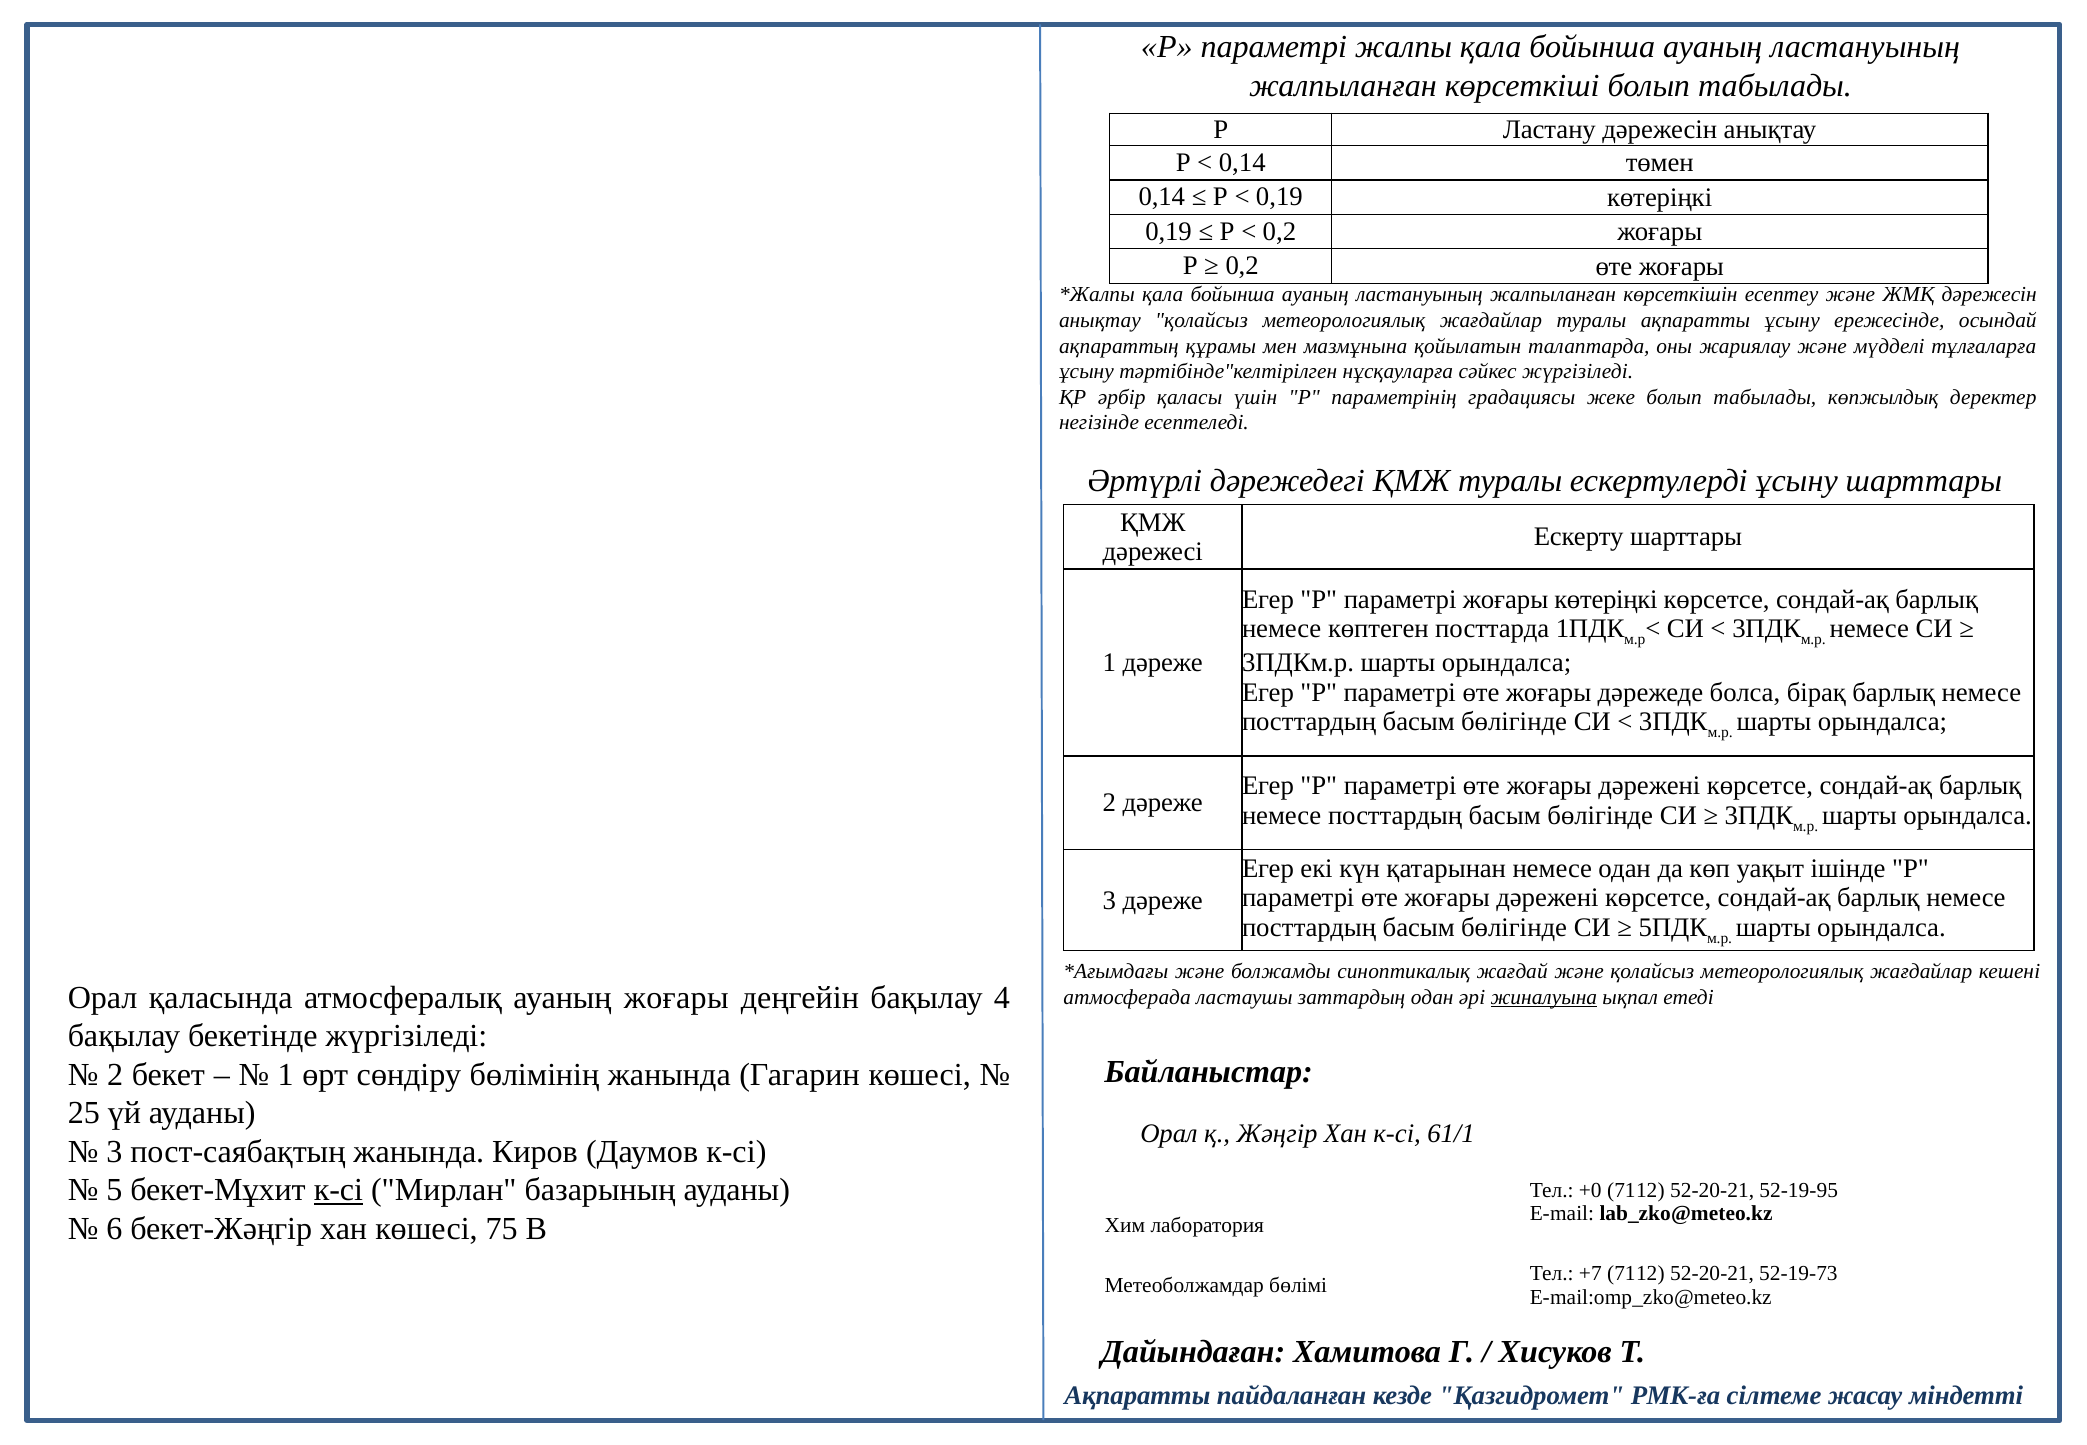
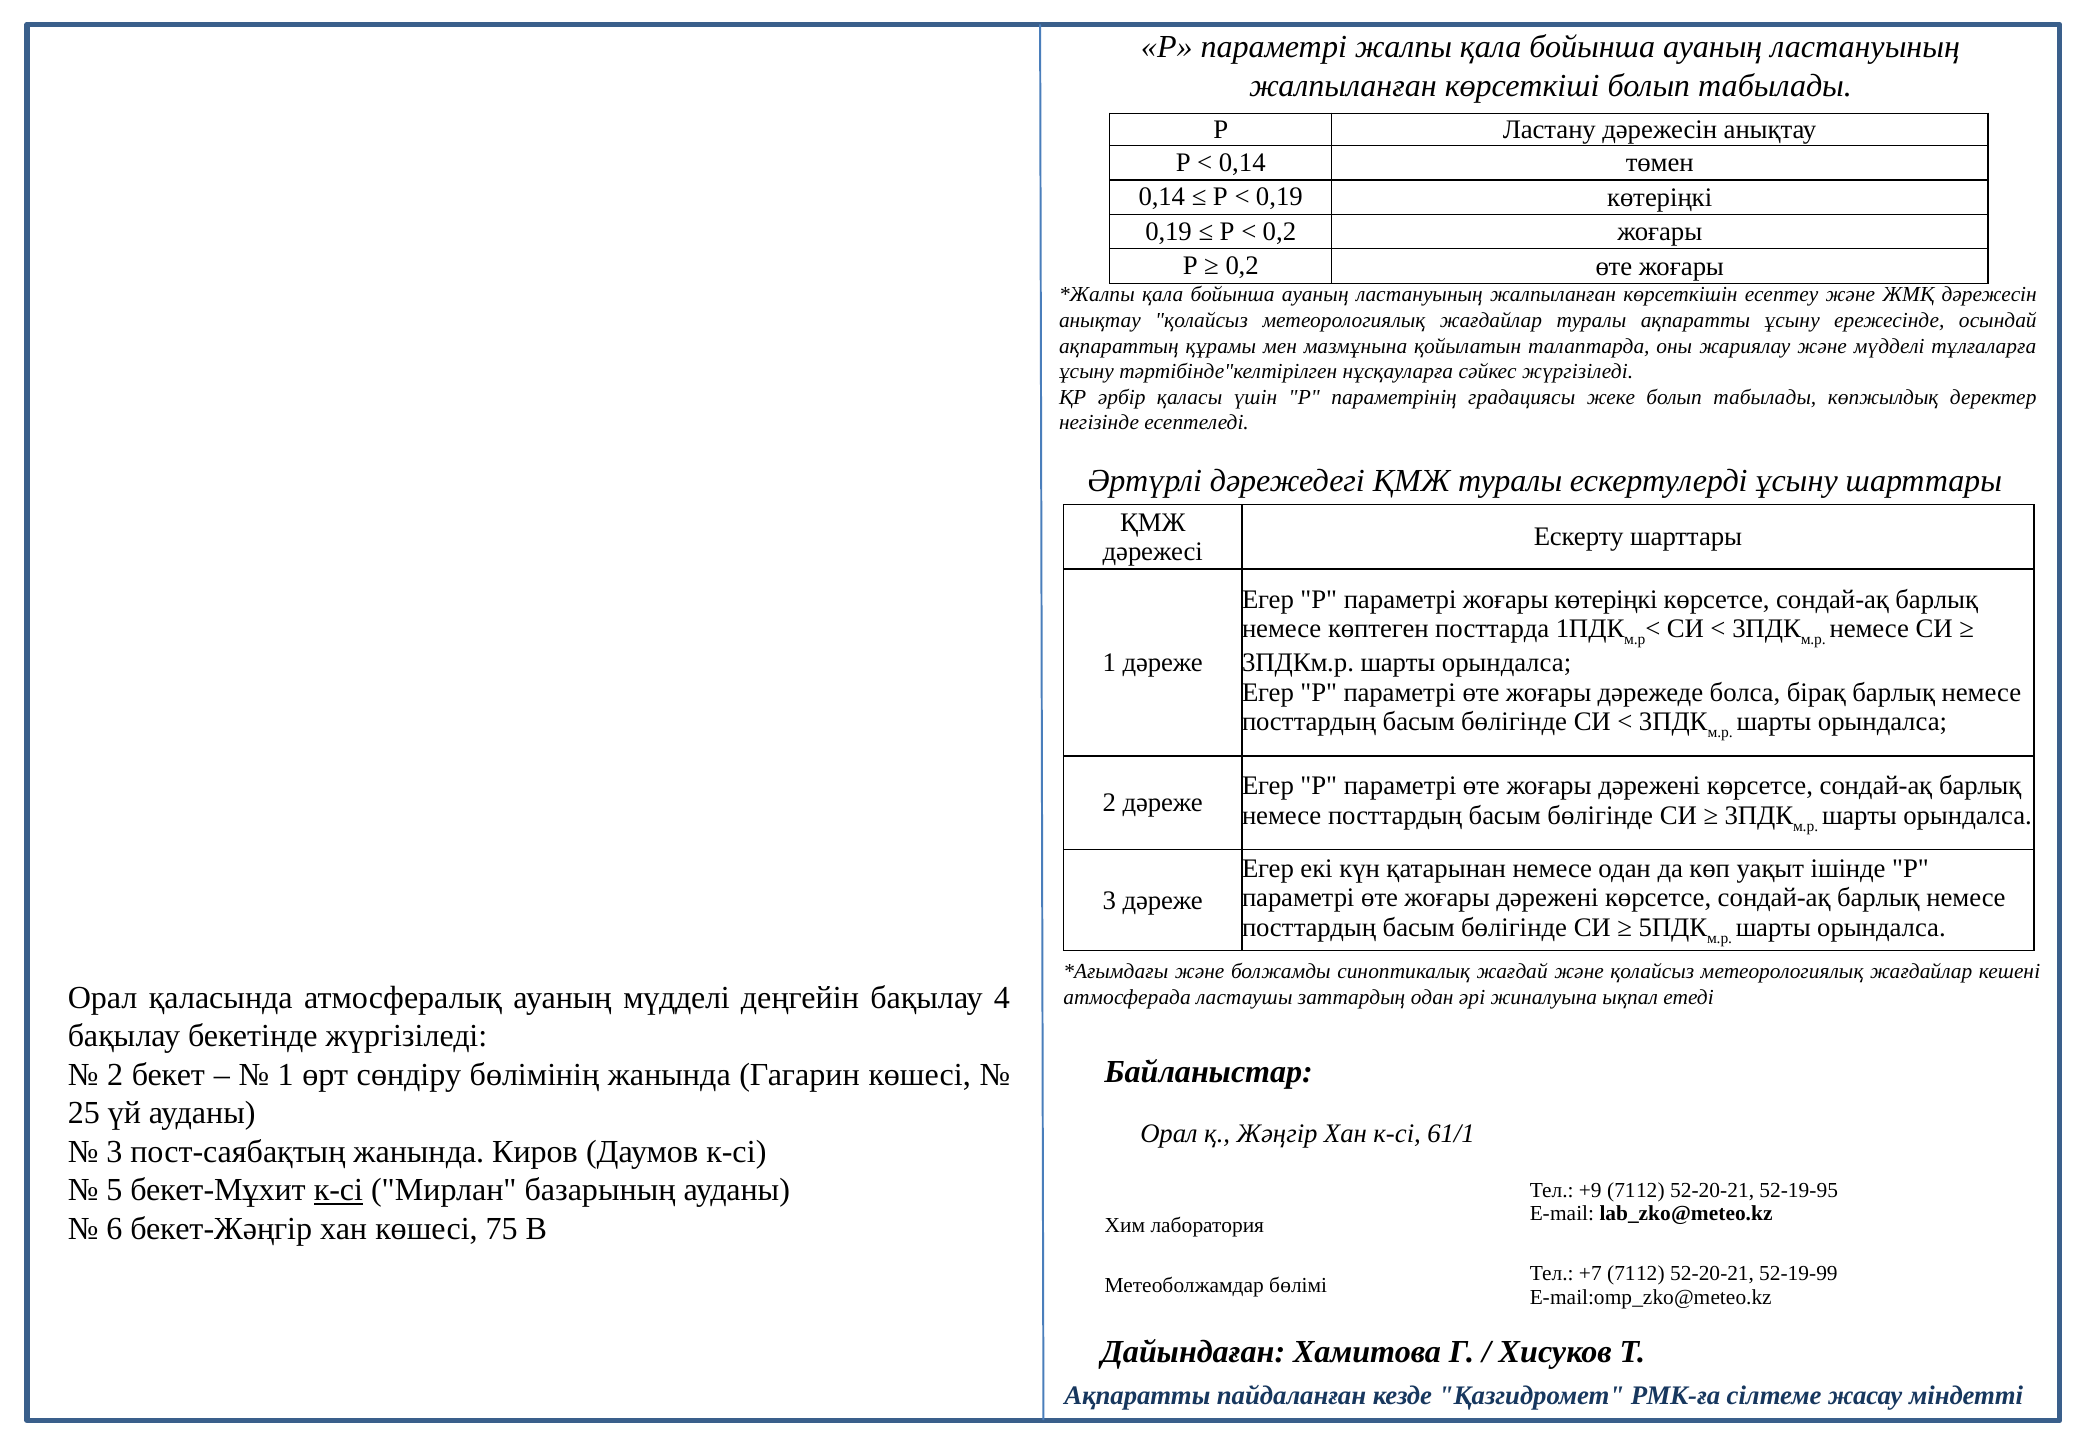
ауаның жоғары: жоғары -> мүдделі (676, 997)
жиналуына underline: present -> none (1544, 997)
+0: +0 -> +9 (1590, 1190)
52-19-73: 52-19-73 -> 52-19-99 (1798, 1273)
